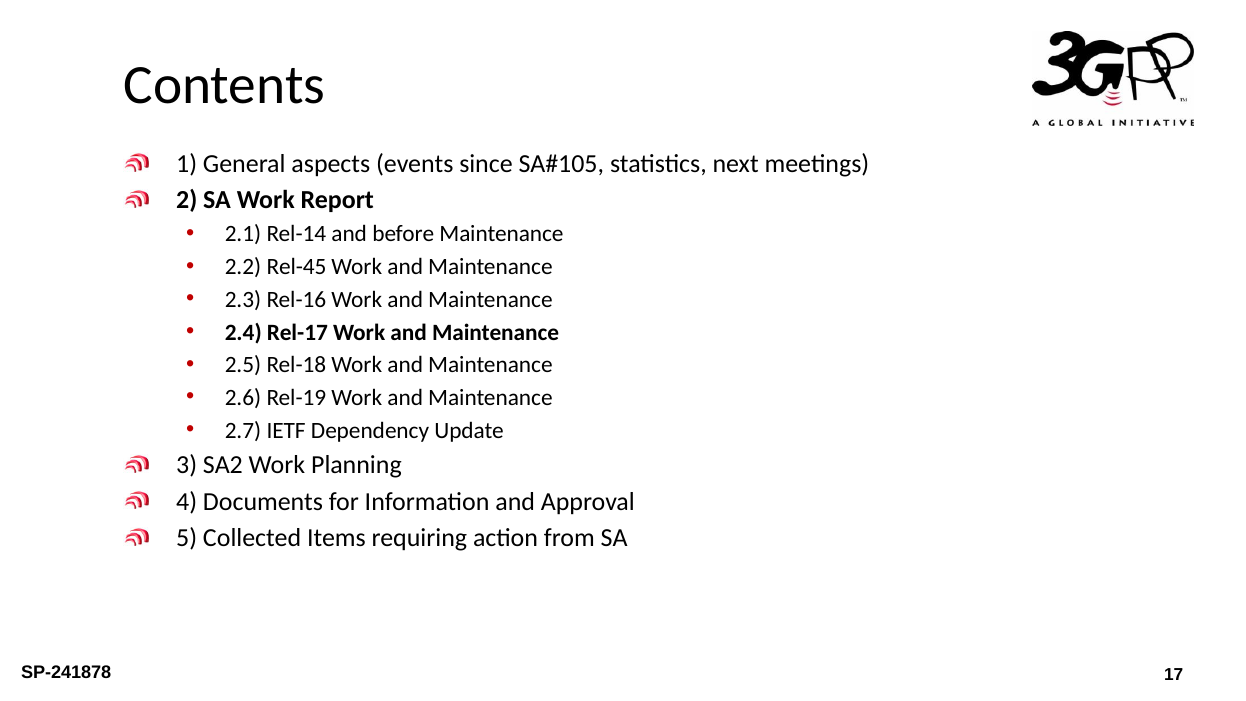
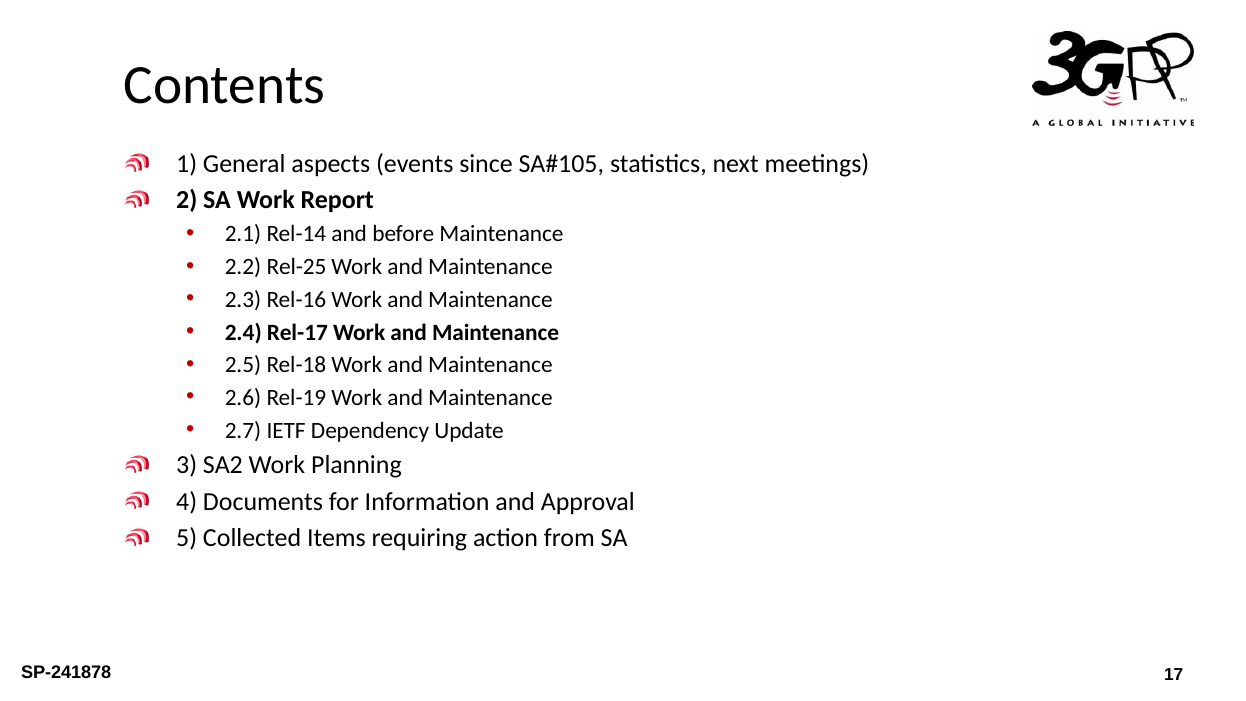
Rel-45: Rel-45 -> Rel-25 (296, 267)
